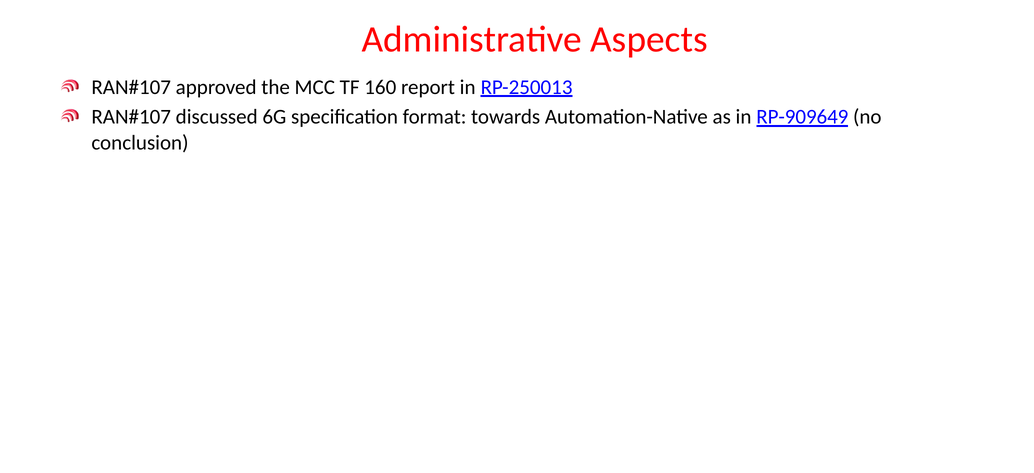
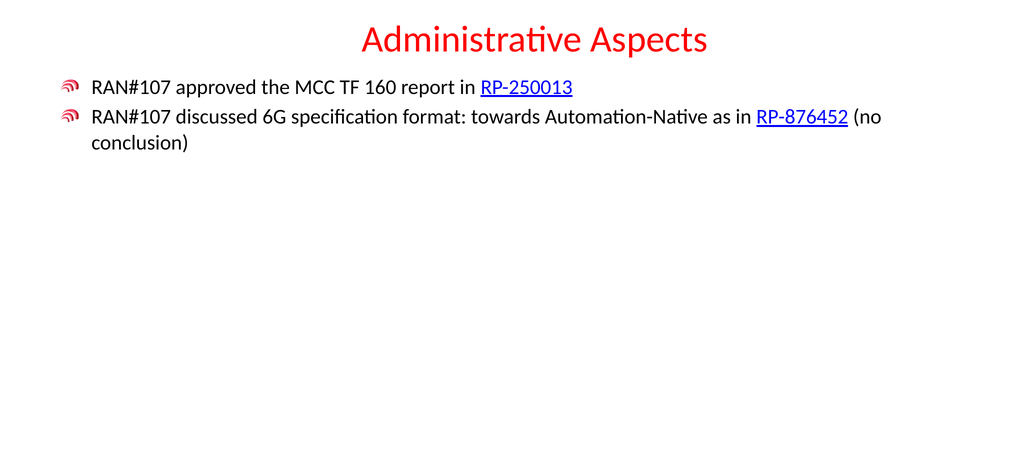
RP-909649: RP-909649 -> RP-876452 (802, 117)
